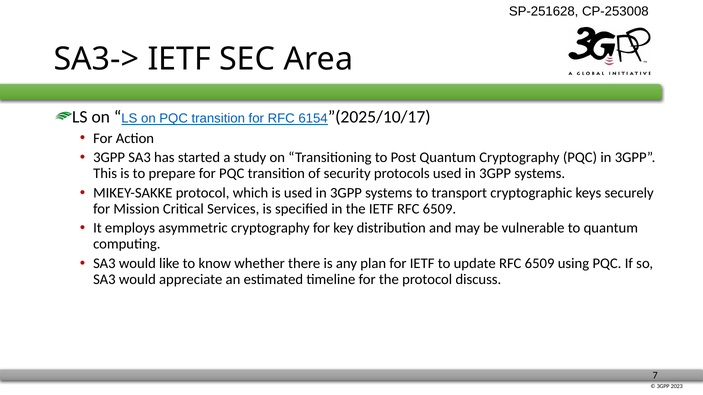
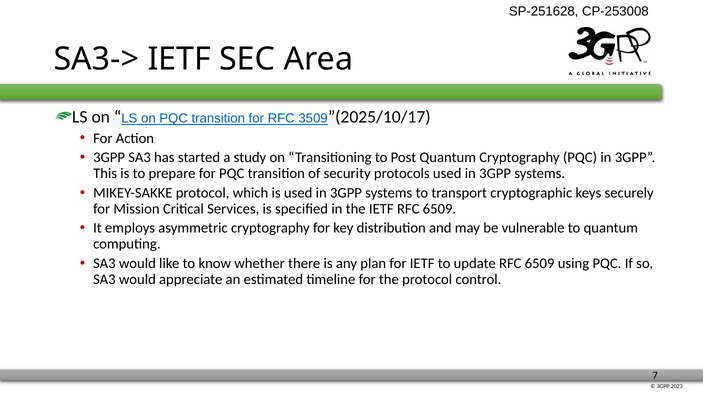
6154: 6154 -> 3509 (313, 119)
discuss: discuss -> control (478, 280)
